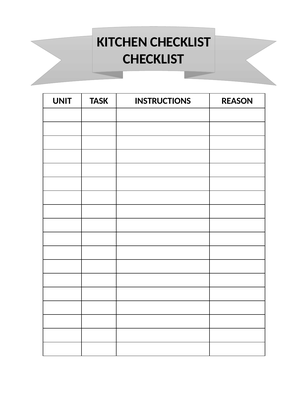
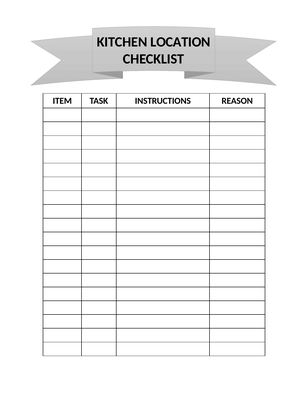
KITCHEN CHECKLIST: CHECKLIST -> LOCATION (180, 42)
UNIT: UNIT -> ITEM (62, 101)
